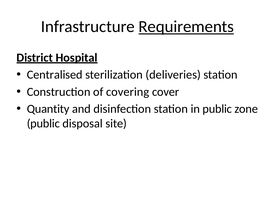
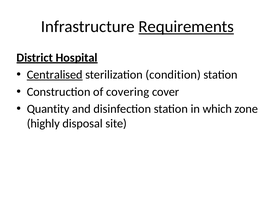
Centralised underline: none -> present (55, 75)
deliveries: deliveries -> condition (173, 75)
in public: public -> which (217, 109)
public: public -> highly (43, 124)
